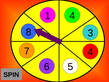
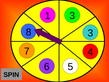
1 4: 4 -> 3 (72, 16)
